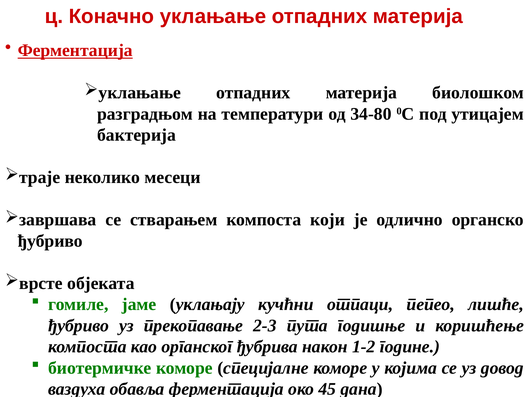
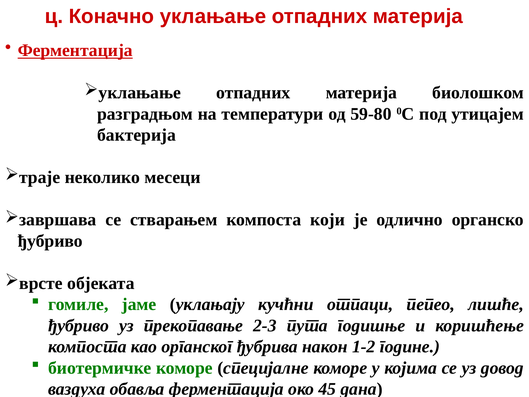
34-80: 34-80 -> 59-80 (371, 114)
